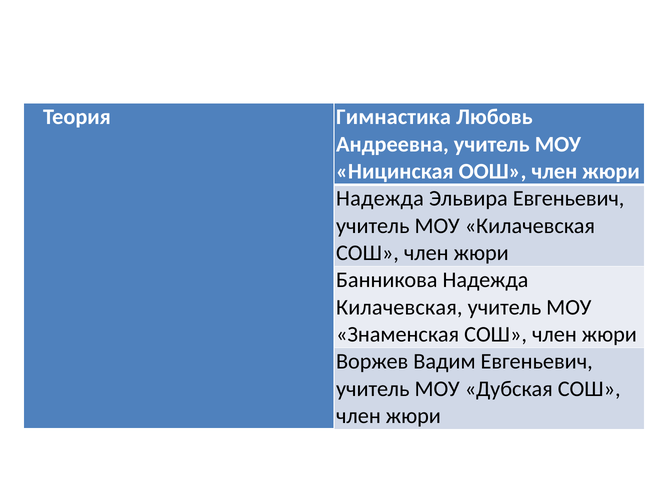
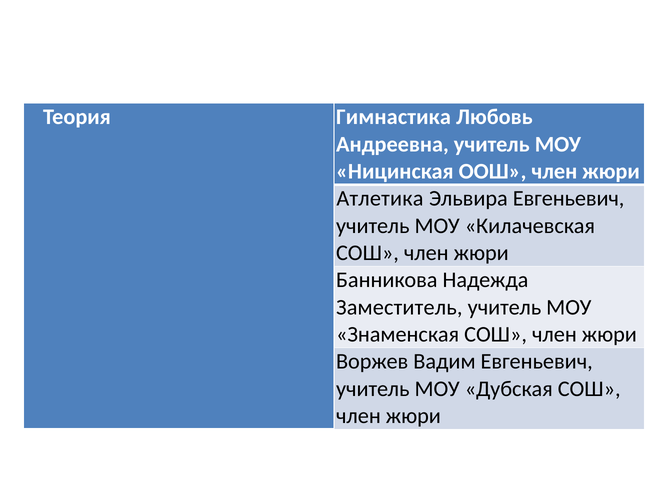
Надежда: Надежда -> Атлетика (380, 199)
Килачевская: Килачевская -> Заместитель (399, 307)
